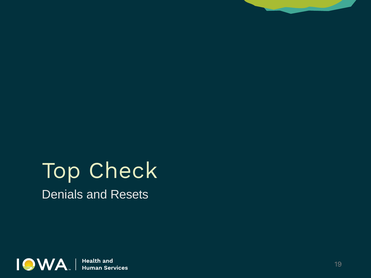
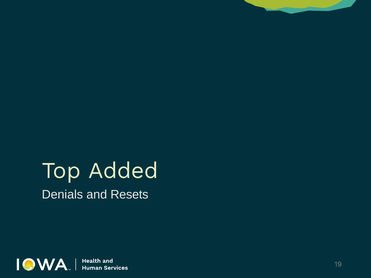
Check: Check -> Added (123, 171)
